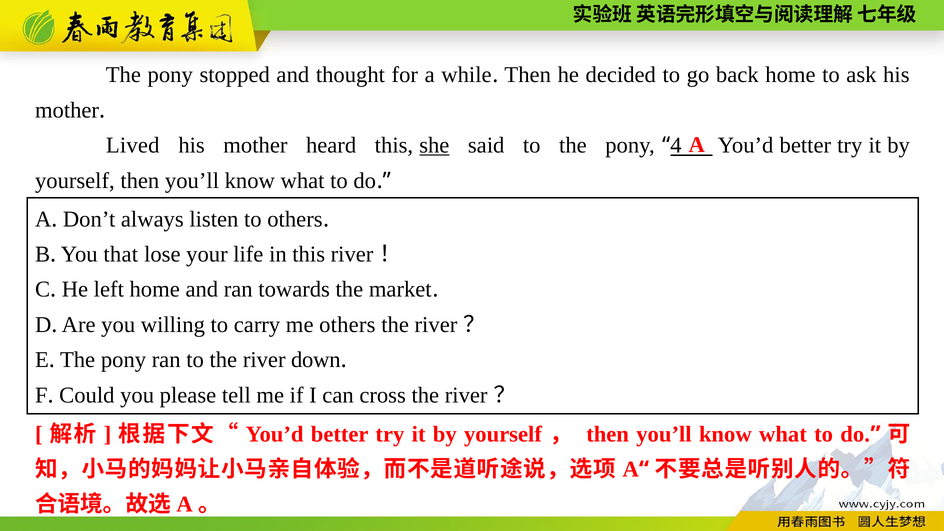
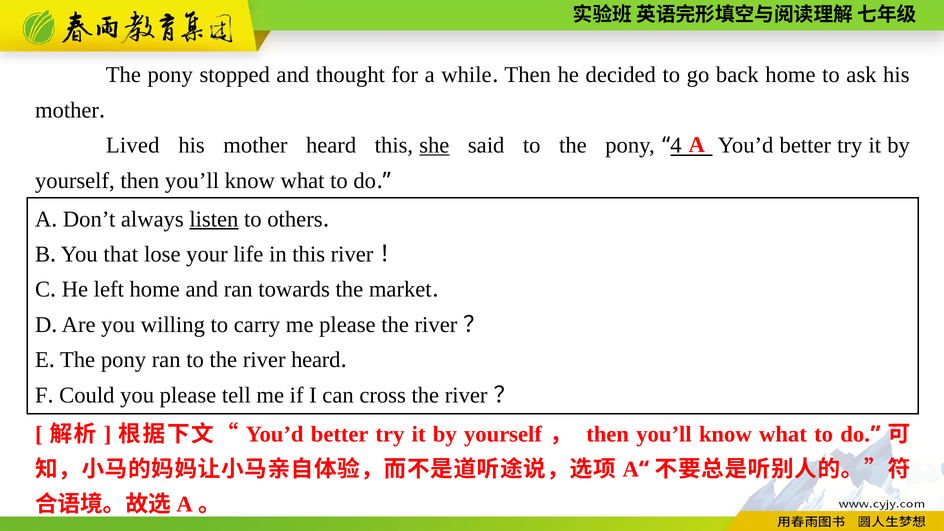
listen underline: none -> present (214, 219)
me others: others -> please (347, 325)
river down: down -> heard (316, 360)
